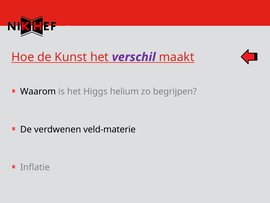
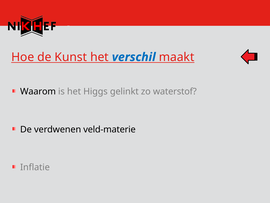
verschil colour: purple -> blue (134, 57)
helium: helium -> gelinkt (124, 91)
begrijpen: begrijpen -> waterstof (175, 91)
